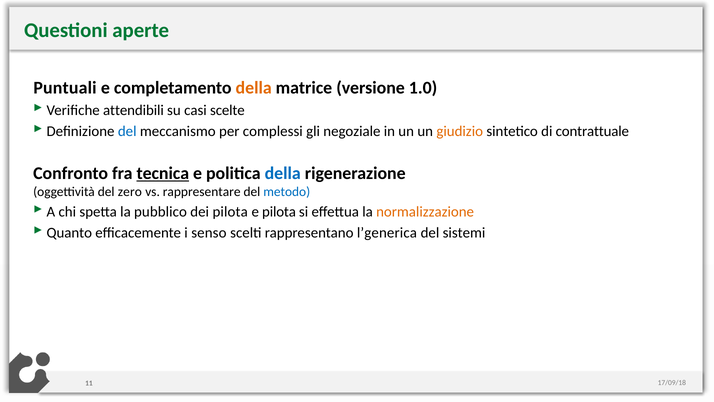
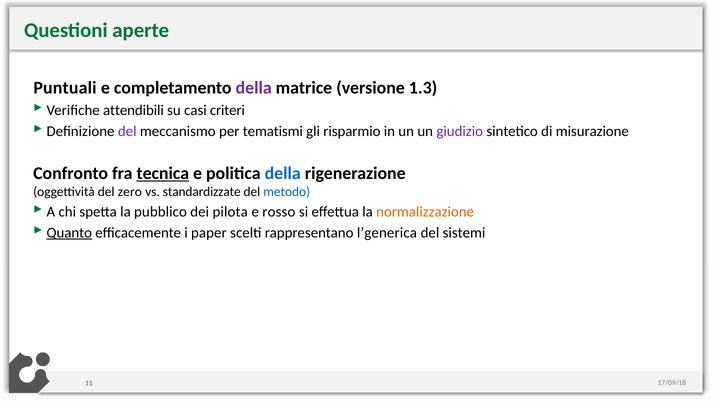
della colour: orange -> purple (254, 88)
1.0: 1.0 -> 1.3 (423, 88)
scelte: scelte -> criteri (227, 110)
del colour: blue -> purple (127, 131)
complessi: complessi -> tematismi (273, 131)
negoziale: negoziale -> risparmio (352, 131)
giudizio colour: orange -> purple (460, 131)
contrattuale: contrattuale -> misurazione (592, 131)
rappresentare: rappresentare -> standardizzate (202, 192)
e pilota: pilota -> rosso (279, 212)
Quanto underline: none -> present (69, 232)
senso: senso -> paper (209, 232)
